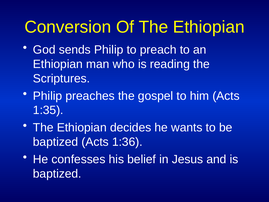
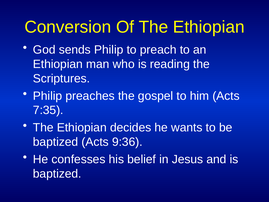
1:35: 1:35 -> 7:35 (48, 110)
1:36: 1:36 -> 9:36 (127, 142)
